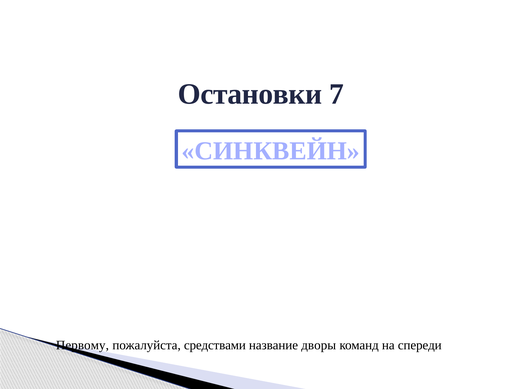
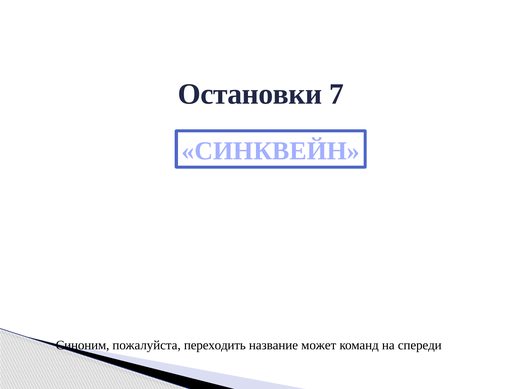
Первому: Первому -> Синоним (83, 345)
средствами: средствами -> переходить (215, 345)
дворы: дворы -> может (319, 345)
